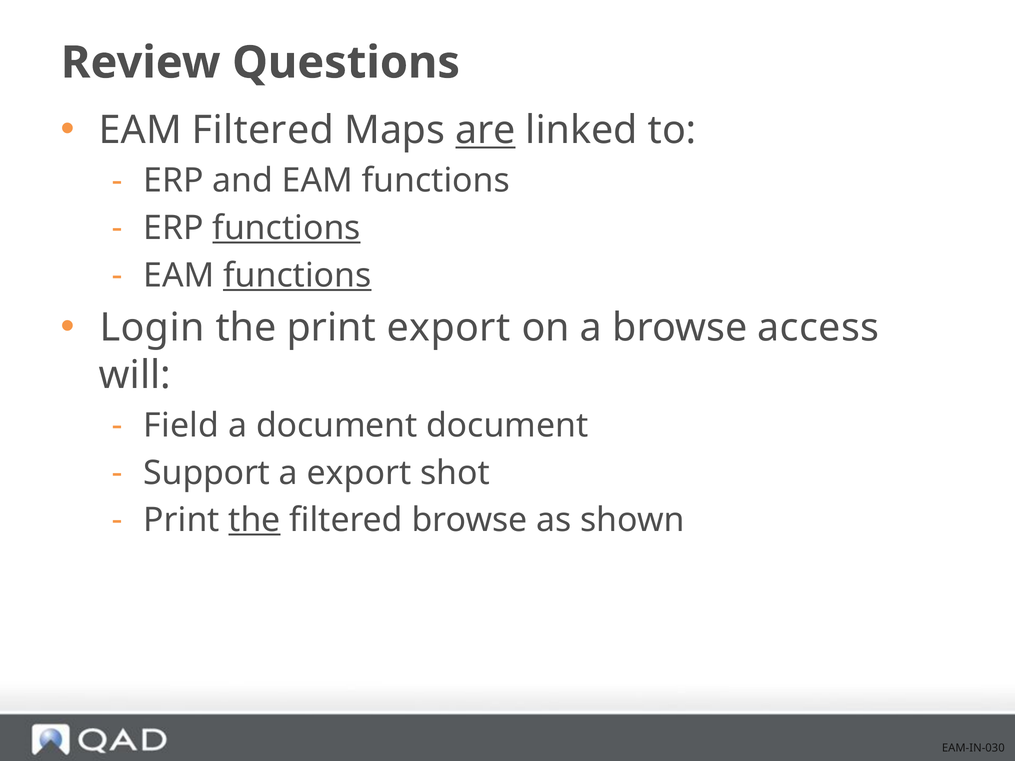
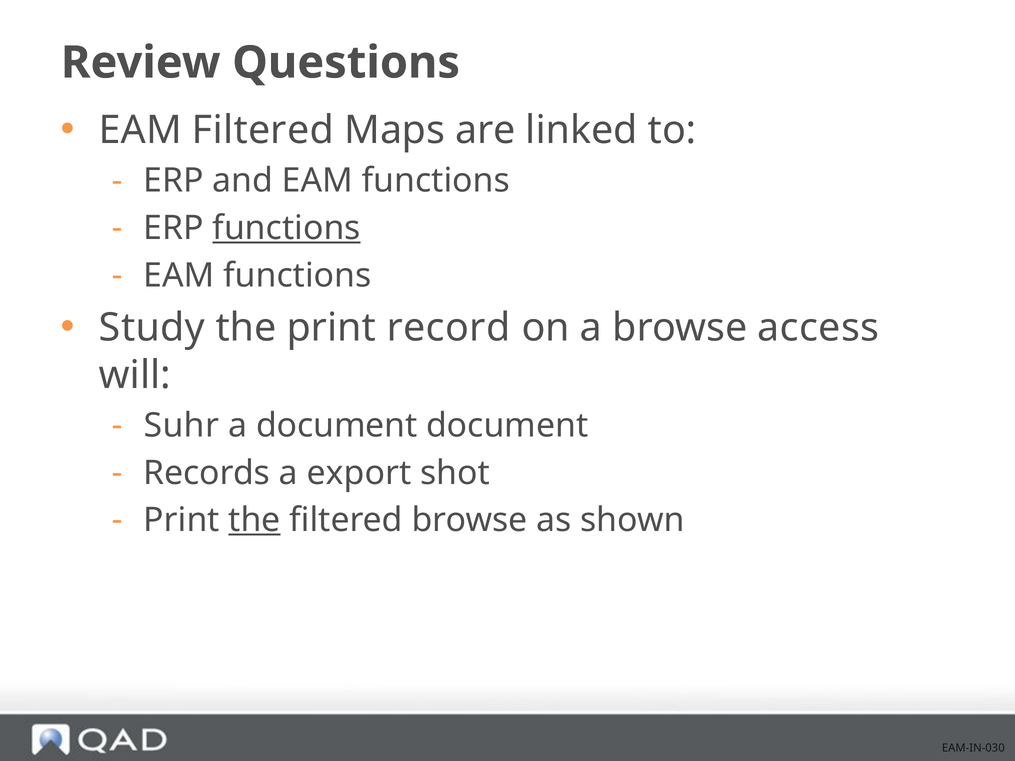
are underline: present -> none (485, 131)
functions underline: present -> none (297, 276)
Login: Login -> Study (152, 328)
print export: export -> record (448, 328)
Field: Field -> Suhr (181, 426)
Support: Support -> Records (207, 473)
